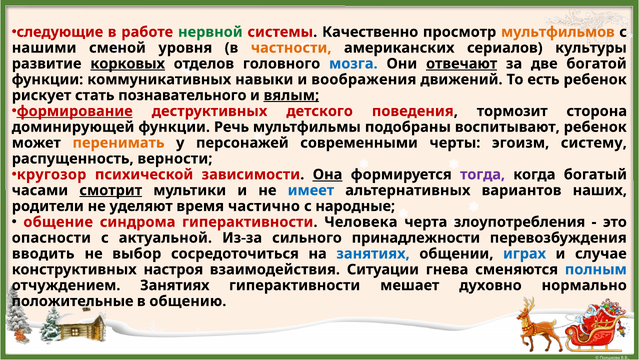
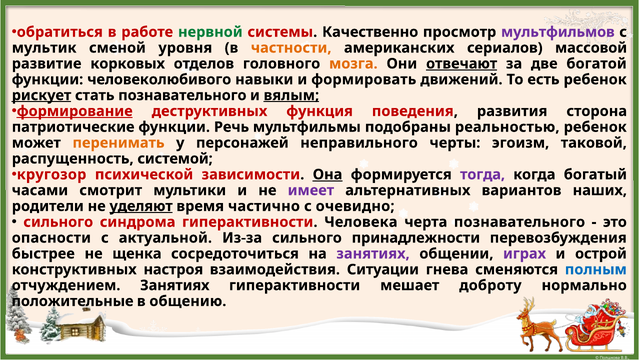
следующие: следующие -> обратиться (60, 32)
мультфильмов colour: orange -> purple (558, 32)
нашими: нашими -> мультик (44, 48)
культуры: культуры -> массовой (591, 48)
корковых underline: present -> none (128, 64)
мозга colour: blue -> orange (353, 64)
коммуникативных: коммуникативных -> человеколюбивого (159, 79)
воображения: воображения -> формировать (364, 79)
рискует underline: none -> present (42, 95)
детского: детского -> функция (320, 111)
тормозит: тормозит -> развития (512, 111)
доминирующей: доминирующей -> патриотические (73, 127)
воспитывают: воспитывают -> реальностью (507, 127)
современными: современными -> неправильного (359, 143)
систему: систему -> таковой (594, 143)
верности: верности -> системой (175, 158)
смотрит underline: present -> none (111, 190)
имеет colour: blue -> purple (311, 190)
уделяют underline: none -> present (141, 206)
народные: народные -> очевидно (355, 206)
общение: общение -> сильного (58, 222)
черта злоупотребления: злоупотребления -> познавательного (519, 222)
вводить: вводить -> быстрее (43, 253)
выбор: выбор -> щенка (137, 253)
занятиях colour: blue -> purple (373, 253)
играх colour: blue -> purple (525, 253)
случае: случае -> острой (601, 253)
духовно: духовно -> доброту (490, 285)
